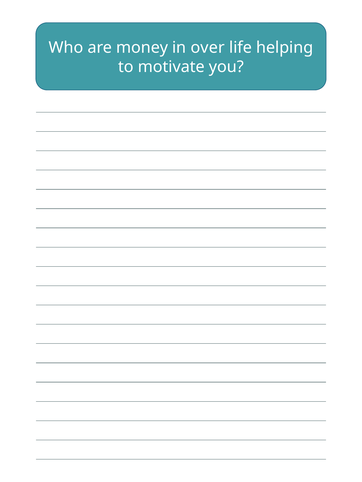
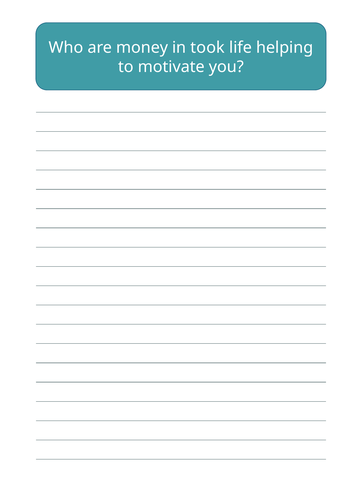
over: over -> took (208, 48)
